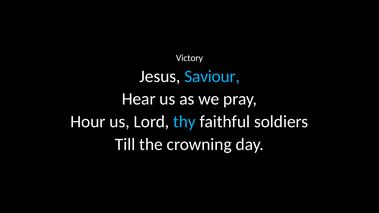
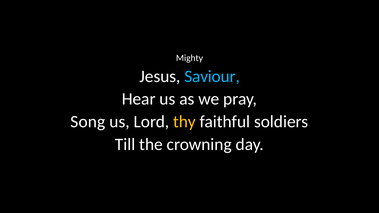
Victory: Victory -> Mighty (189, 58)
Hour: Hour -> Song (88, 122)
thy colour: light blue -> yellow (184, 122)
